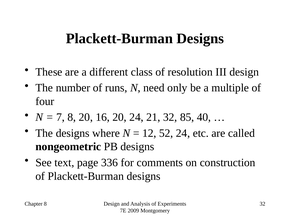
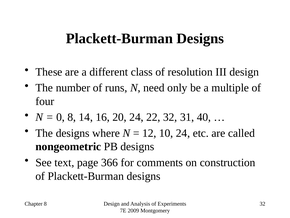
7: 7 -> 0 (60, 117)
8 20: 20 -> 14 (86, 117)
21: 21 -> 22 (153, 117)
85: 85 -> 31 (187, 117)
52: 52 -> 10 (166, 133)
336: 336 -> 366 (110, 162)
